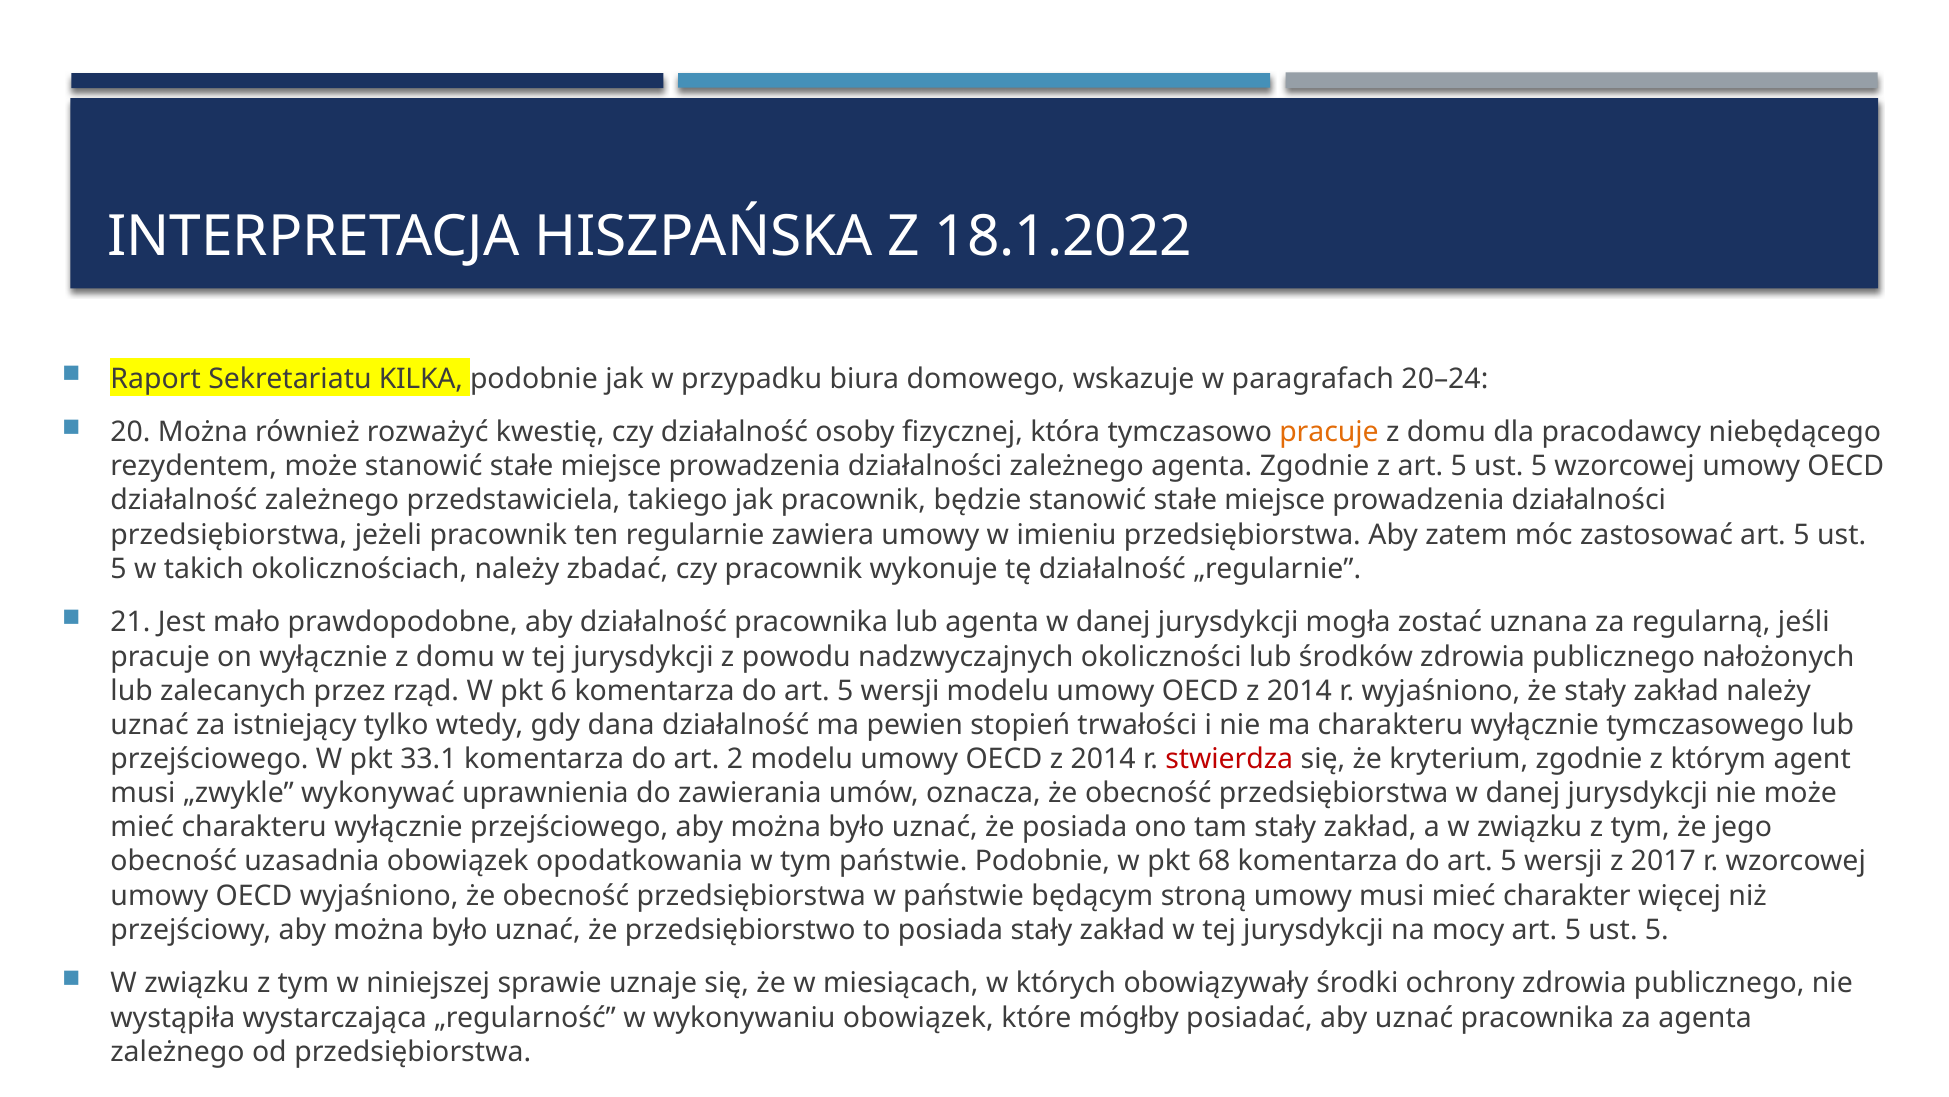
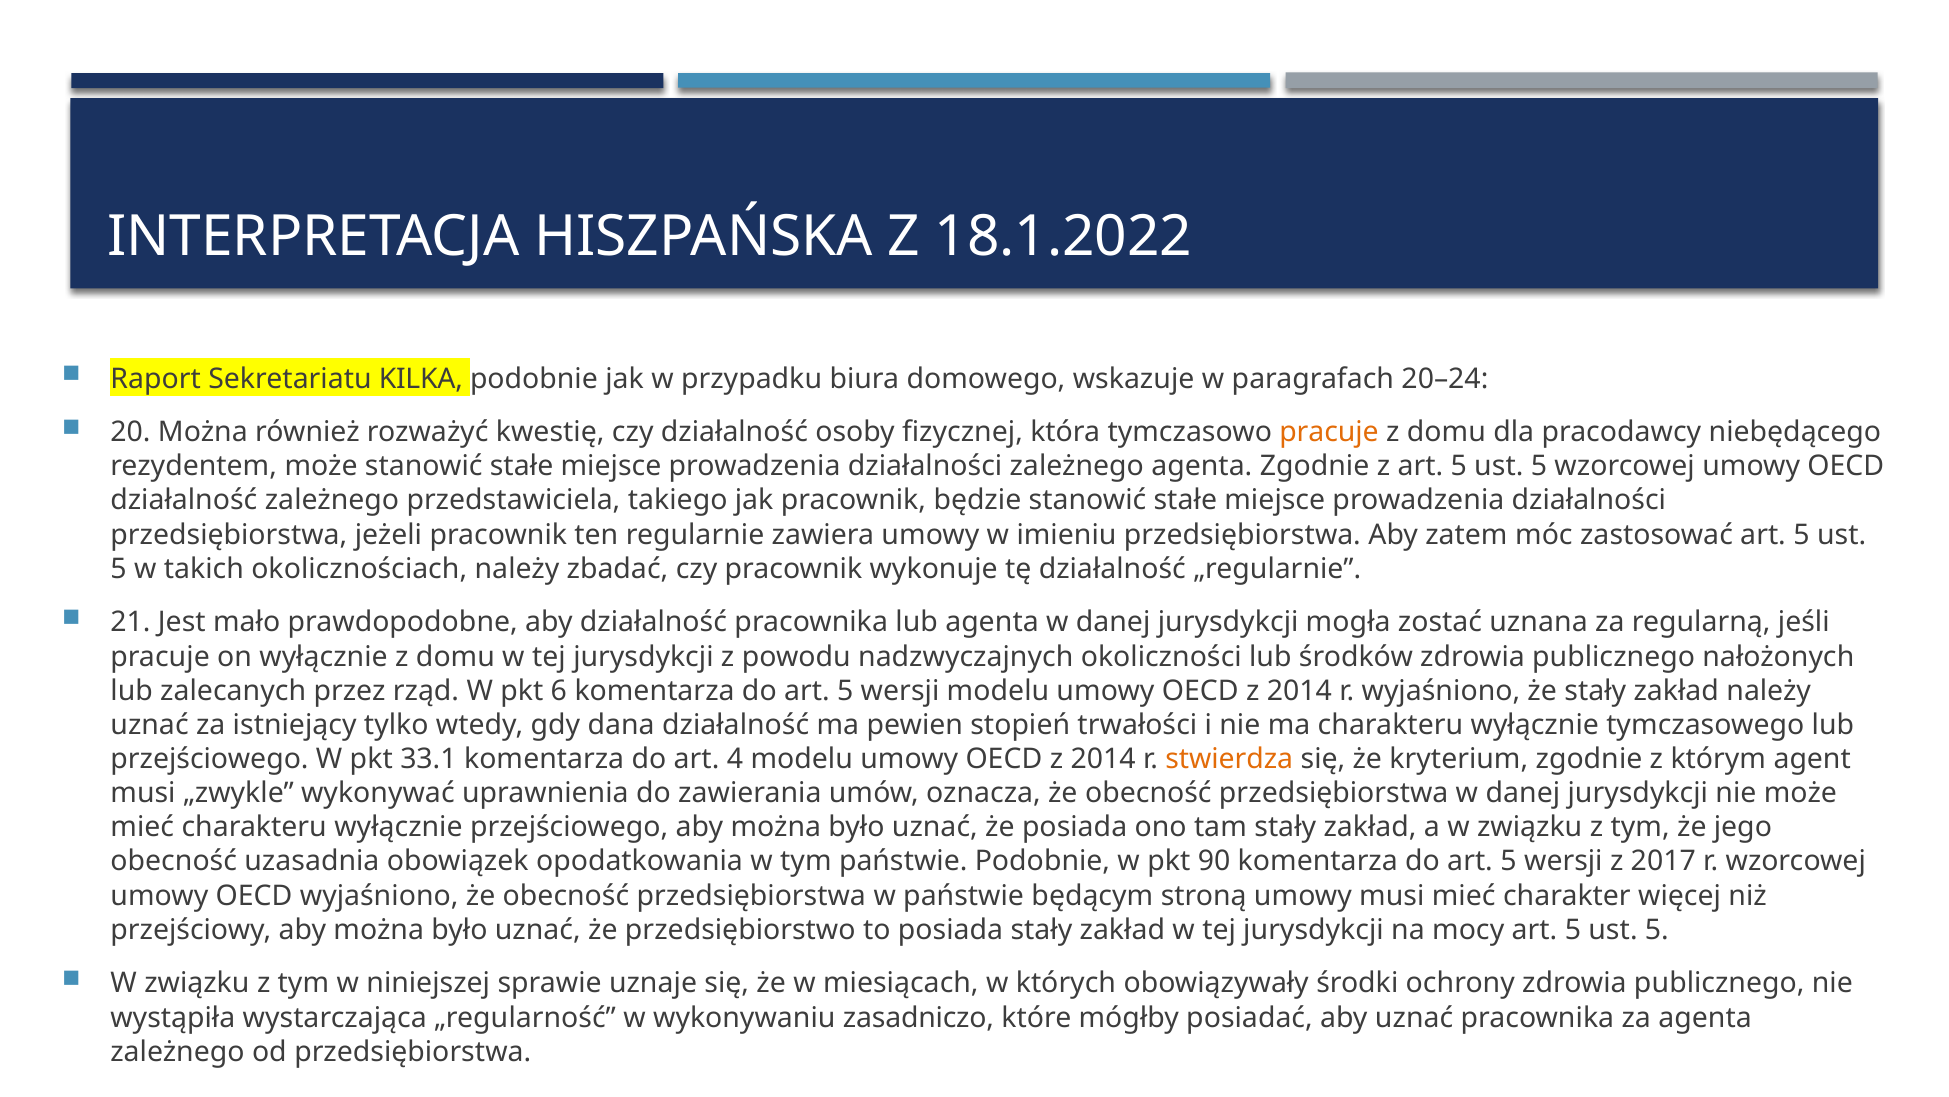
2: 2 -> 4 (735, 759)
stwierdza colour: red -> orange (1229, 759)
68: 68 -> 90 (1214, 861)
wykonywaniu obowiązek: obowiązek -> zasadniczo (918, 1017)
